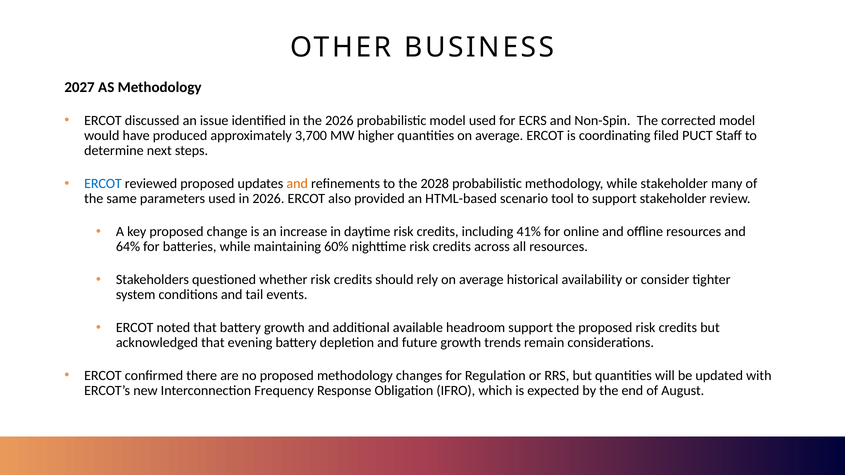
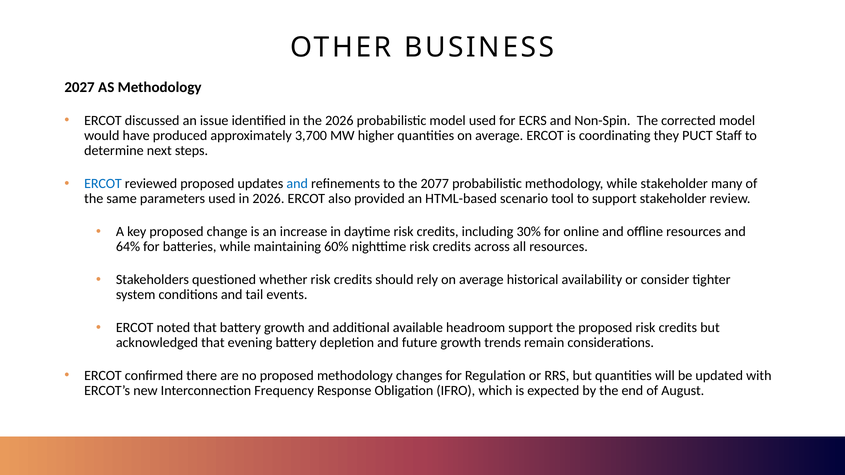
filed: filed -> they (666, 136)
and colour: orange -> blue (297, 184)
2028: 2028 -> 2077 (435, 184)
41%: 41% -> 30% (529, 232)
